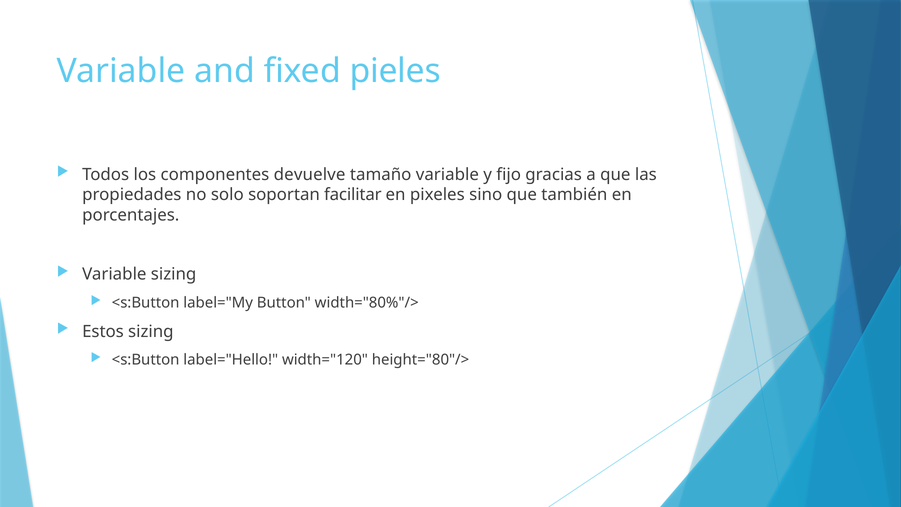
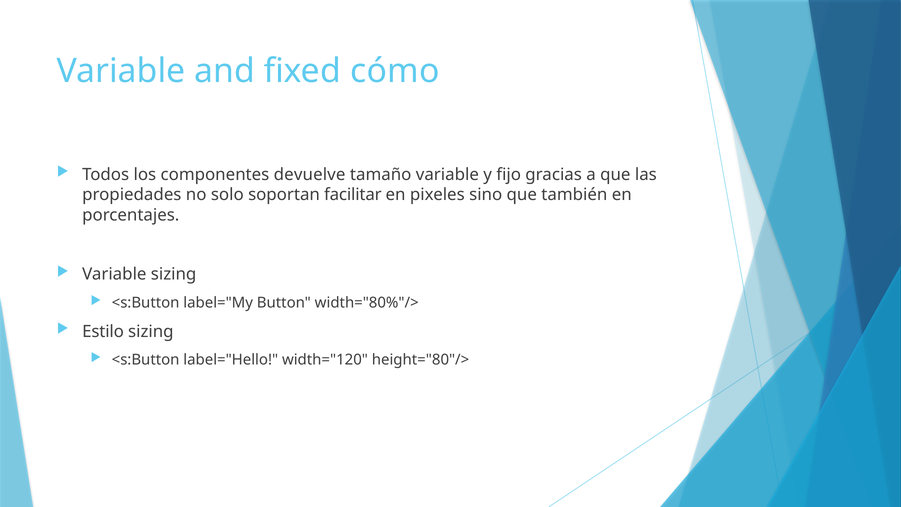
pieles: pieles -> cómo (395, 71)
Estos: Estos -> Estilo (103, 331)
